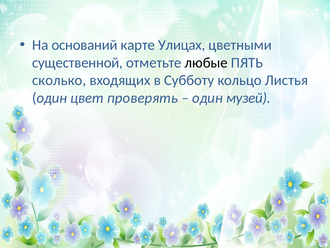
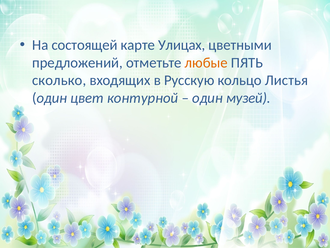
оснований: оснований -> состоящей (85, 45)
существенной: существенной -> предложений (77, 63)
любые colour: black -> orange (206, 63)
Субботу: Субботу -> Русскую (189, 80)
проверять: проверять -> контурной (143, 98)
